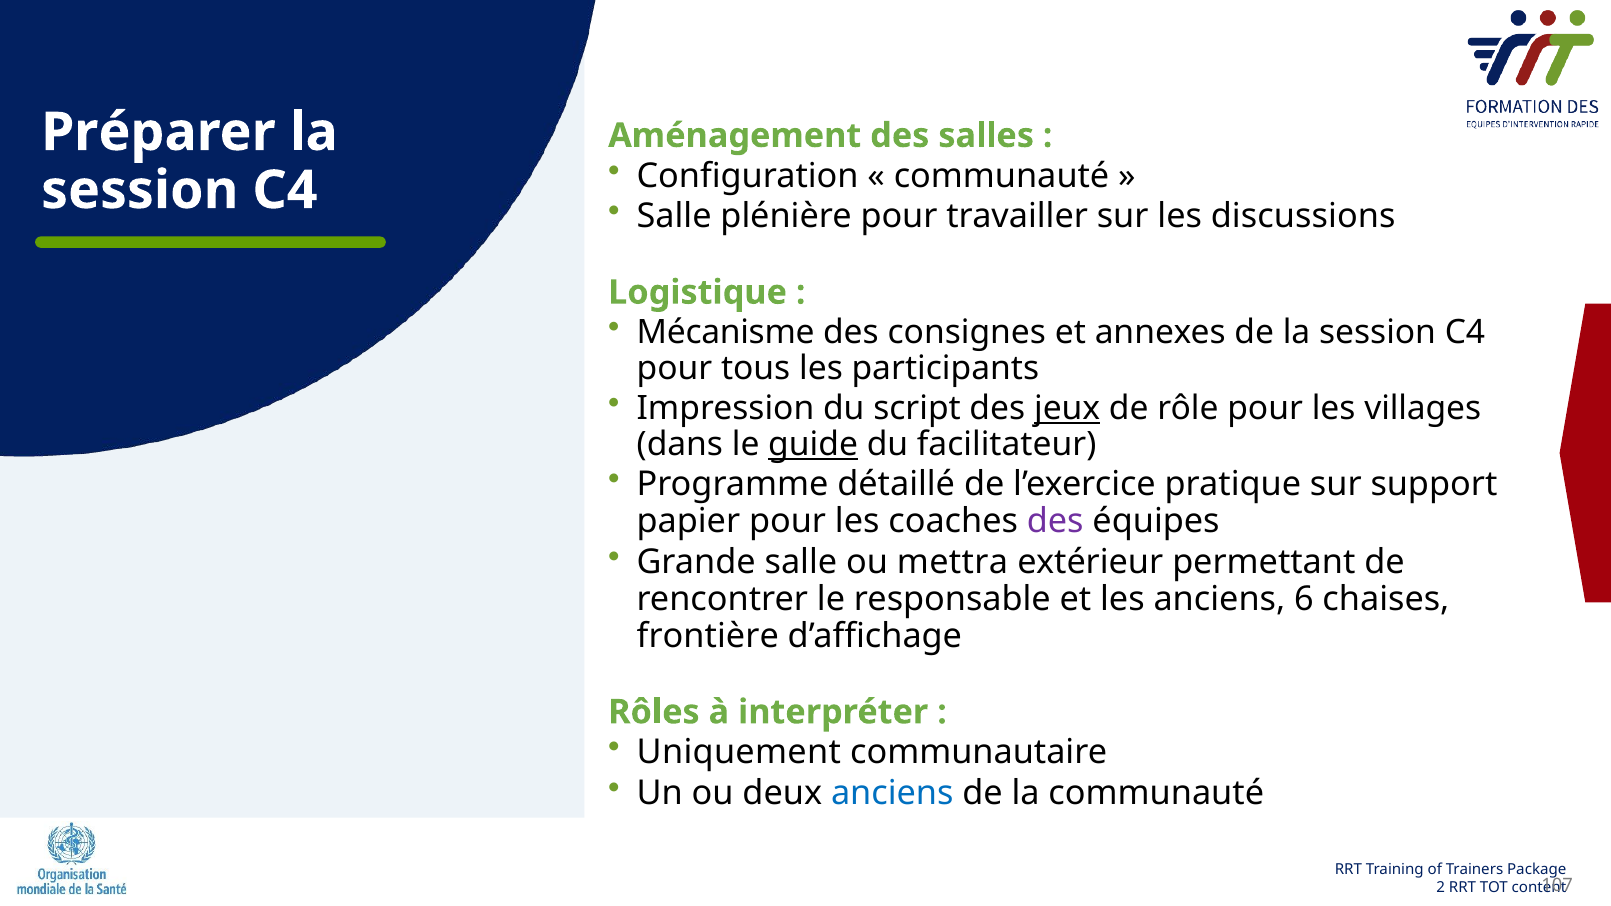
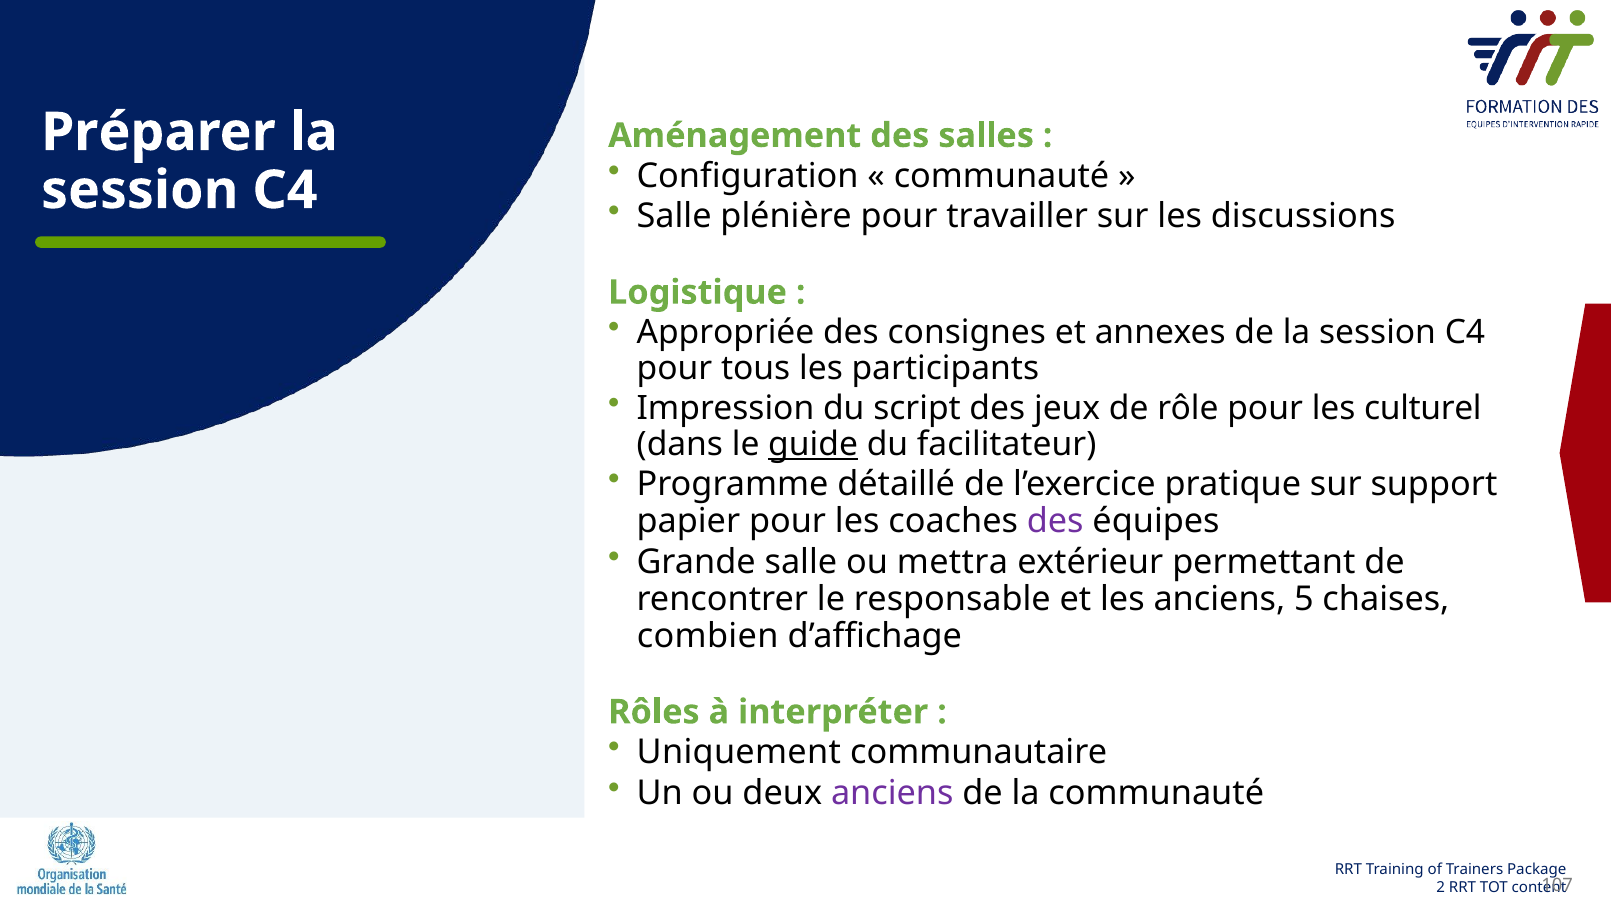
Mécanisme: Mécanisme -> Appropriée (726, 333)
jeux underline: present -> none (1067, 409)
villages: villages -> culturel (1423, 409)
6: 6 -> 5 (1304, 599)
frontière: frontière -> combien (708, 636)
anciens colour: blue -> purple (892, 793)
